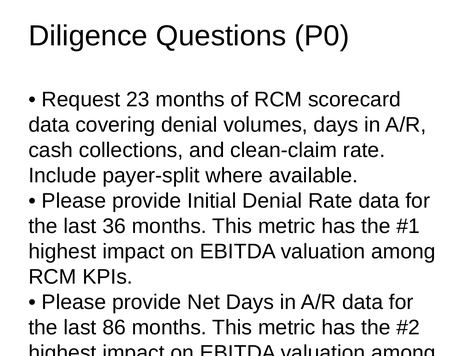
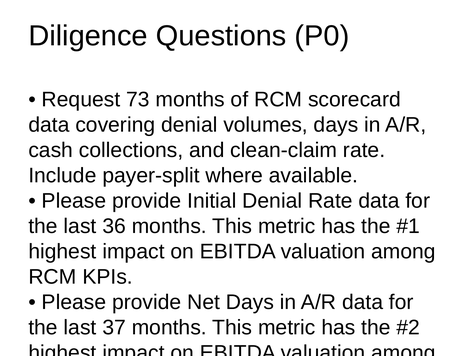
23: 23 -> 73 (138, 100)
86: 86 -> 37 (114, 328)
